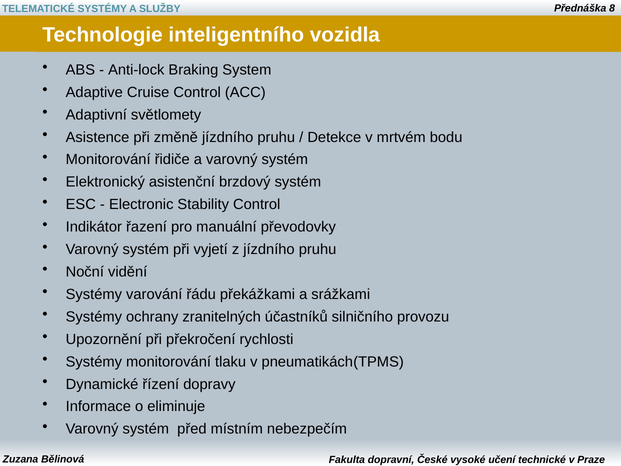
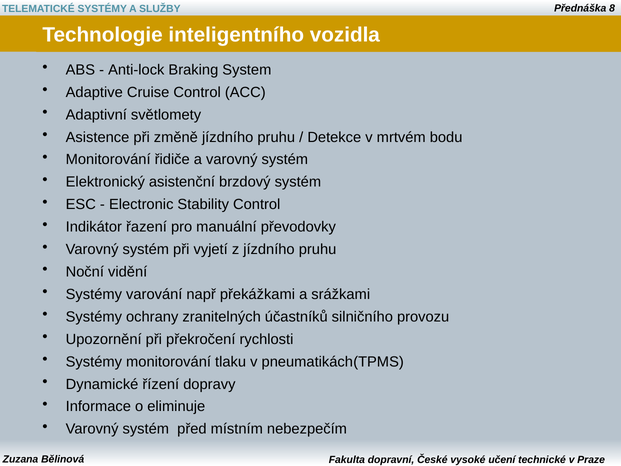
řádu: řádu -> např (201, 294)
